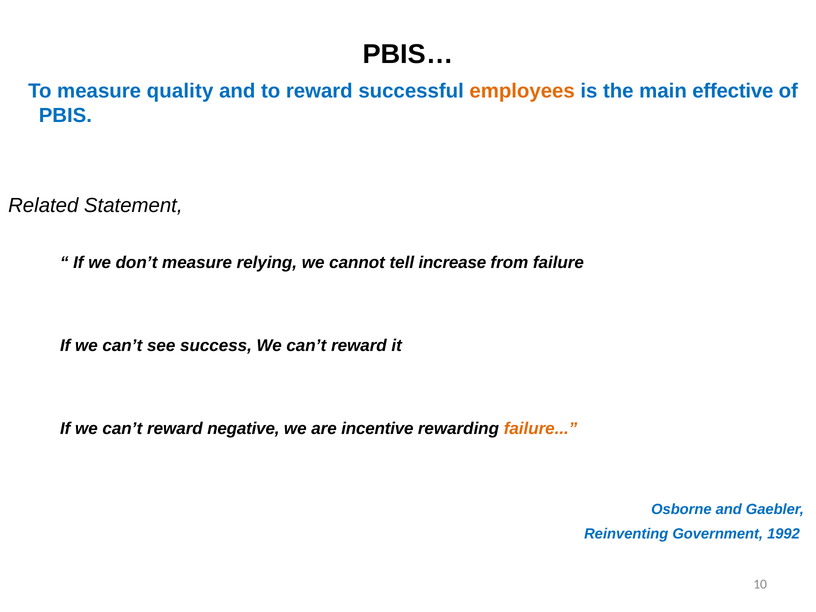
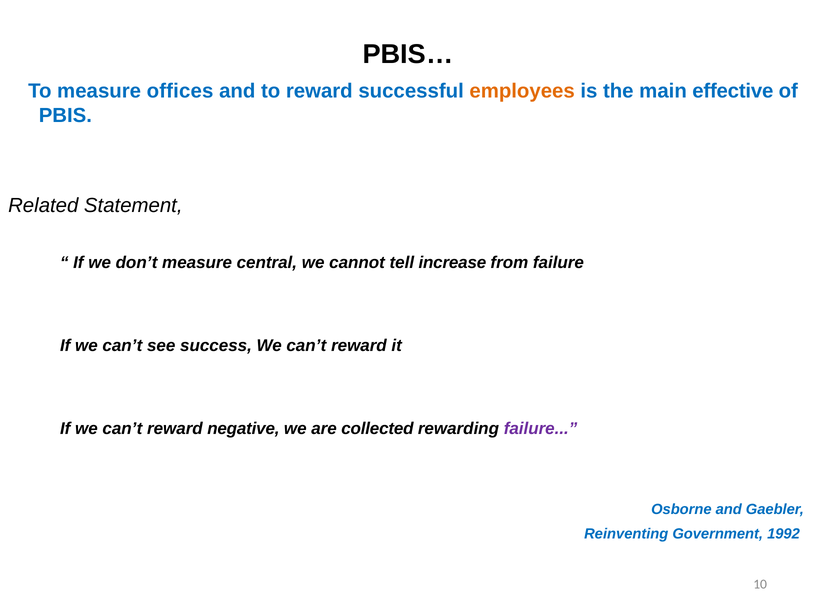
quality: quality -> offices (180, 91)
relying: relying -> central (267, 263)
incentive: incentive -> collected (377, 429)
failure colour: orange -> purple (541, 429)
